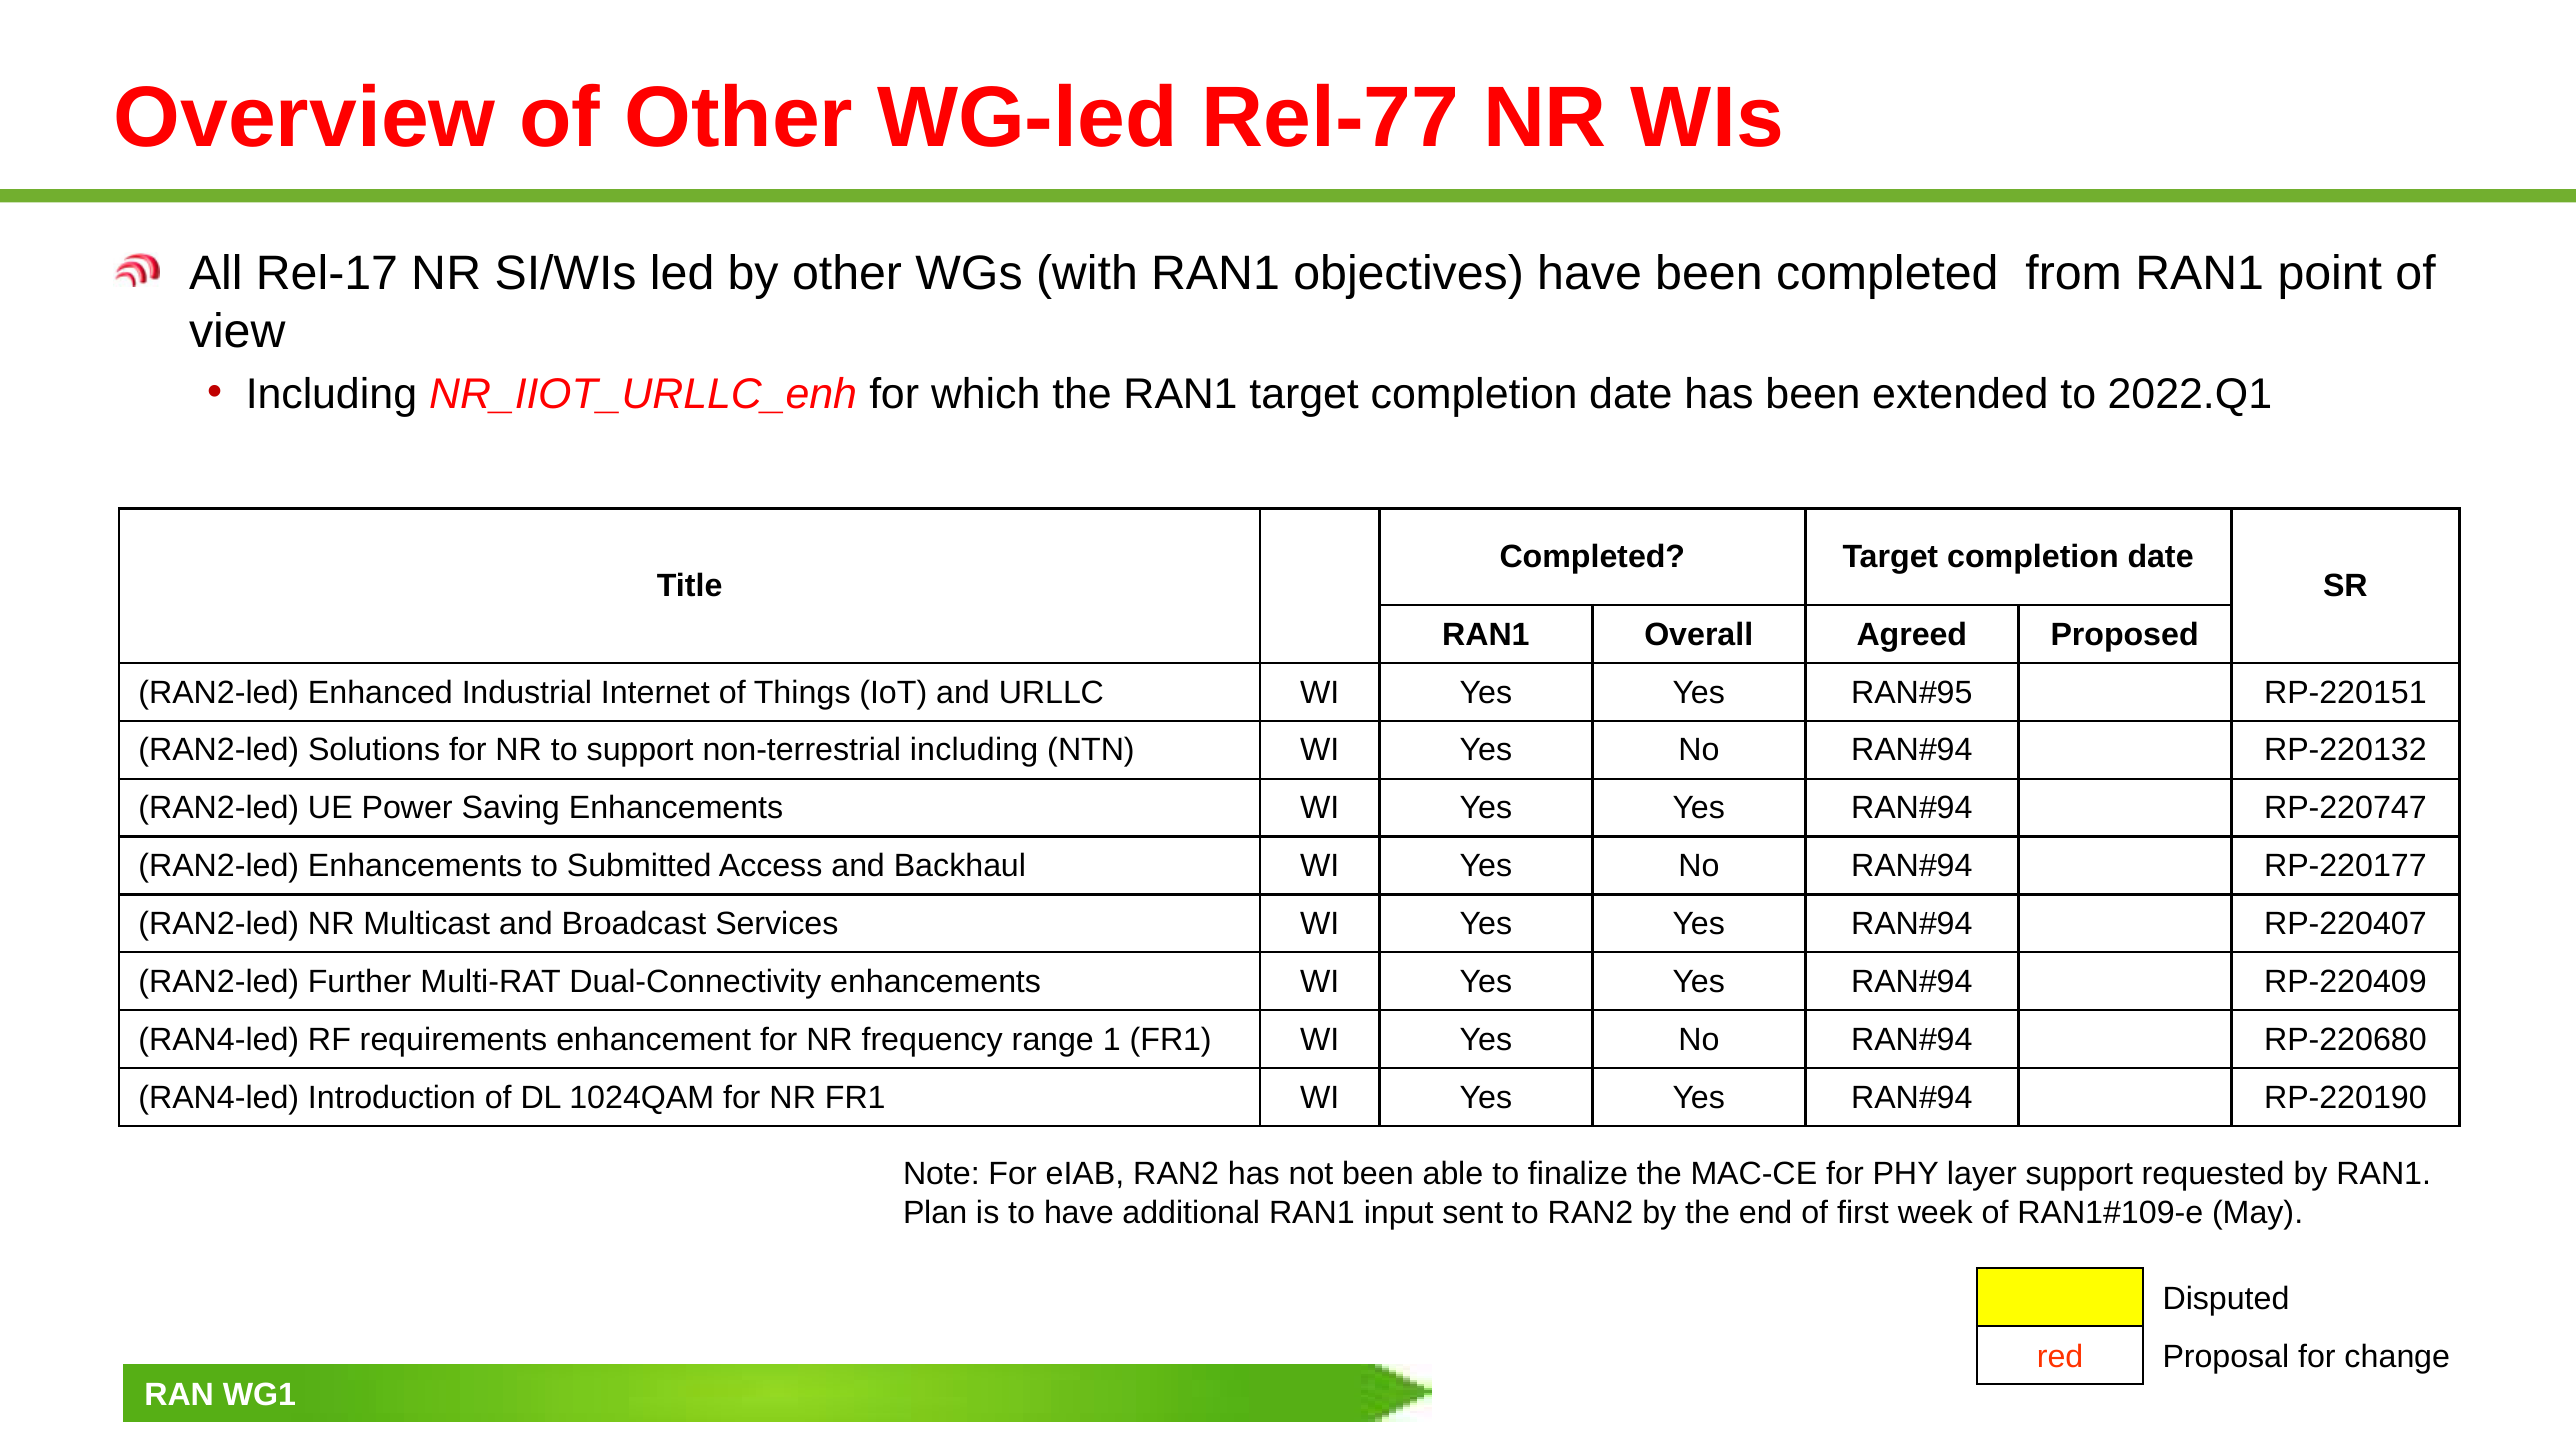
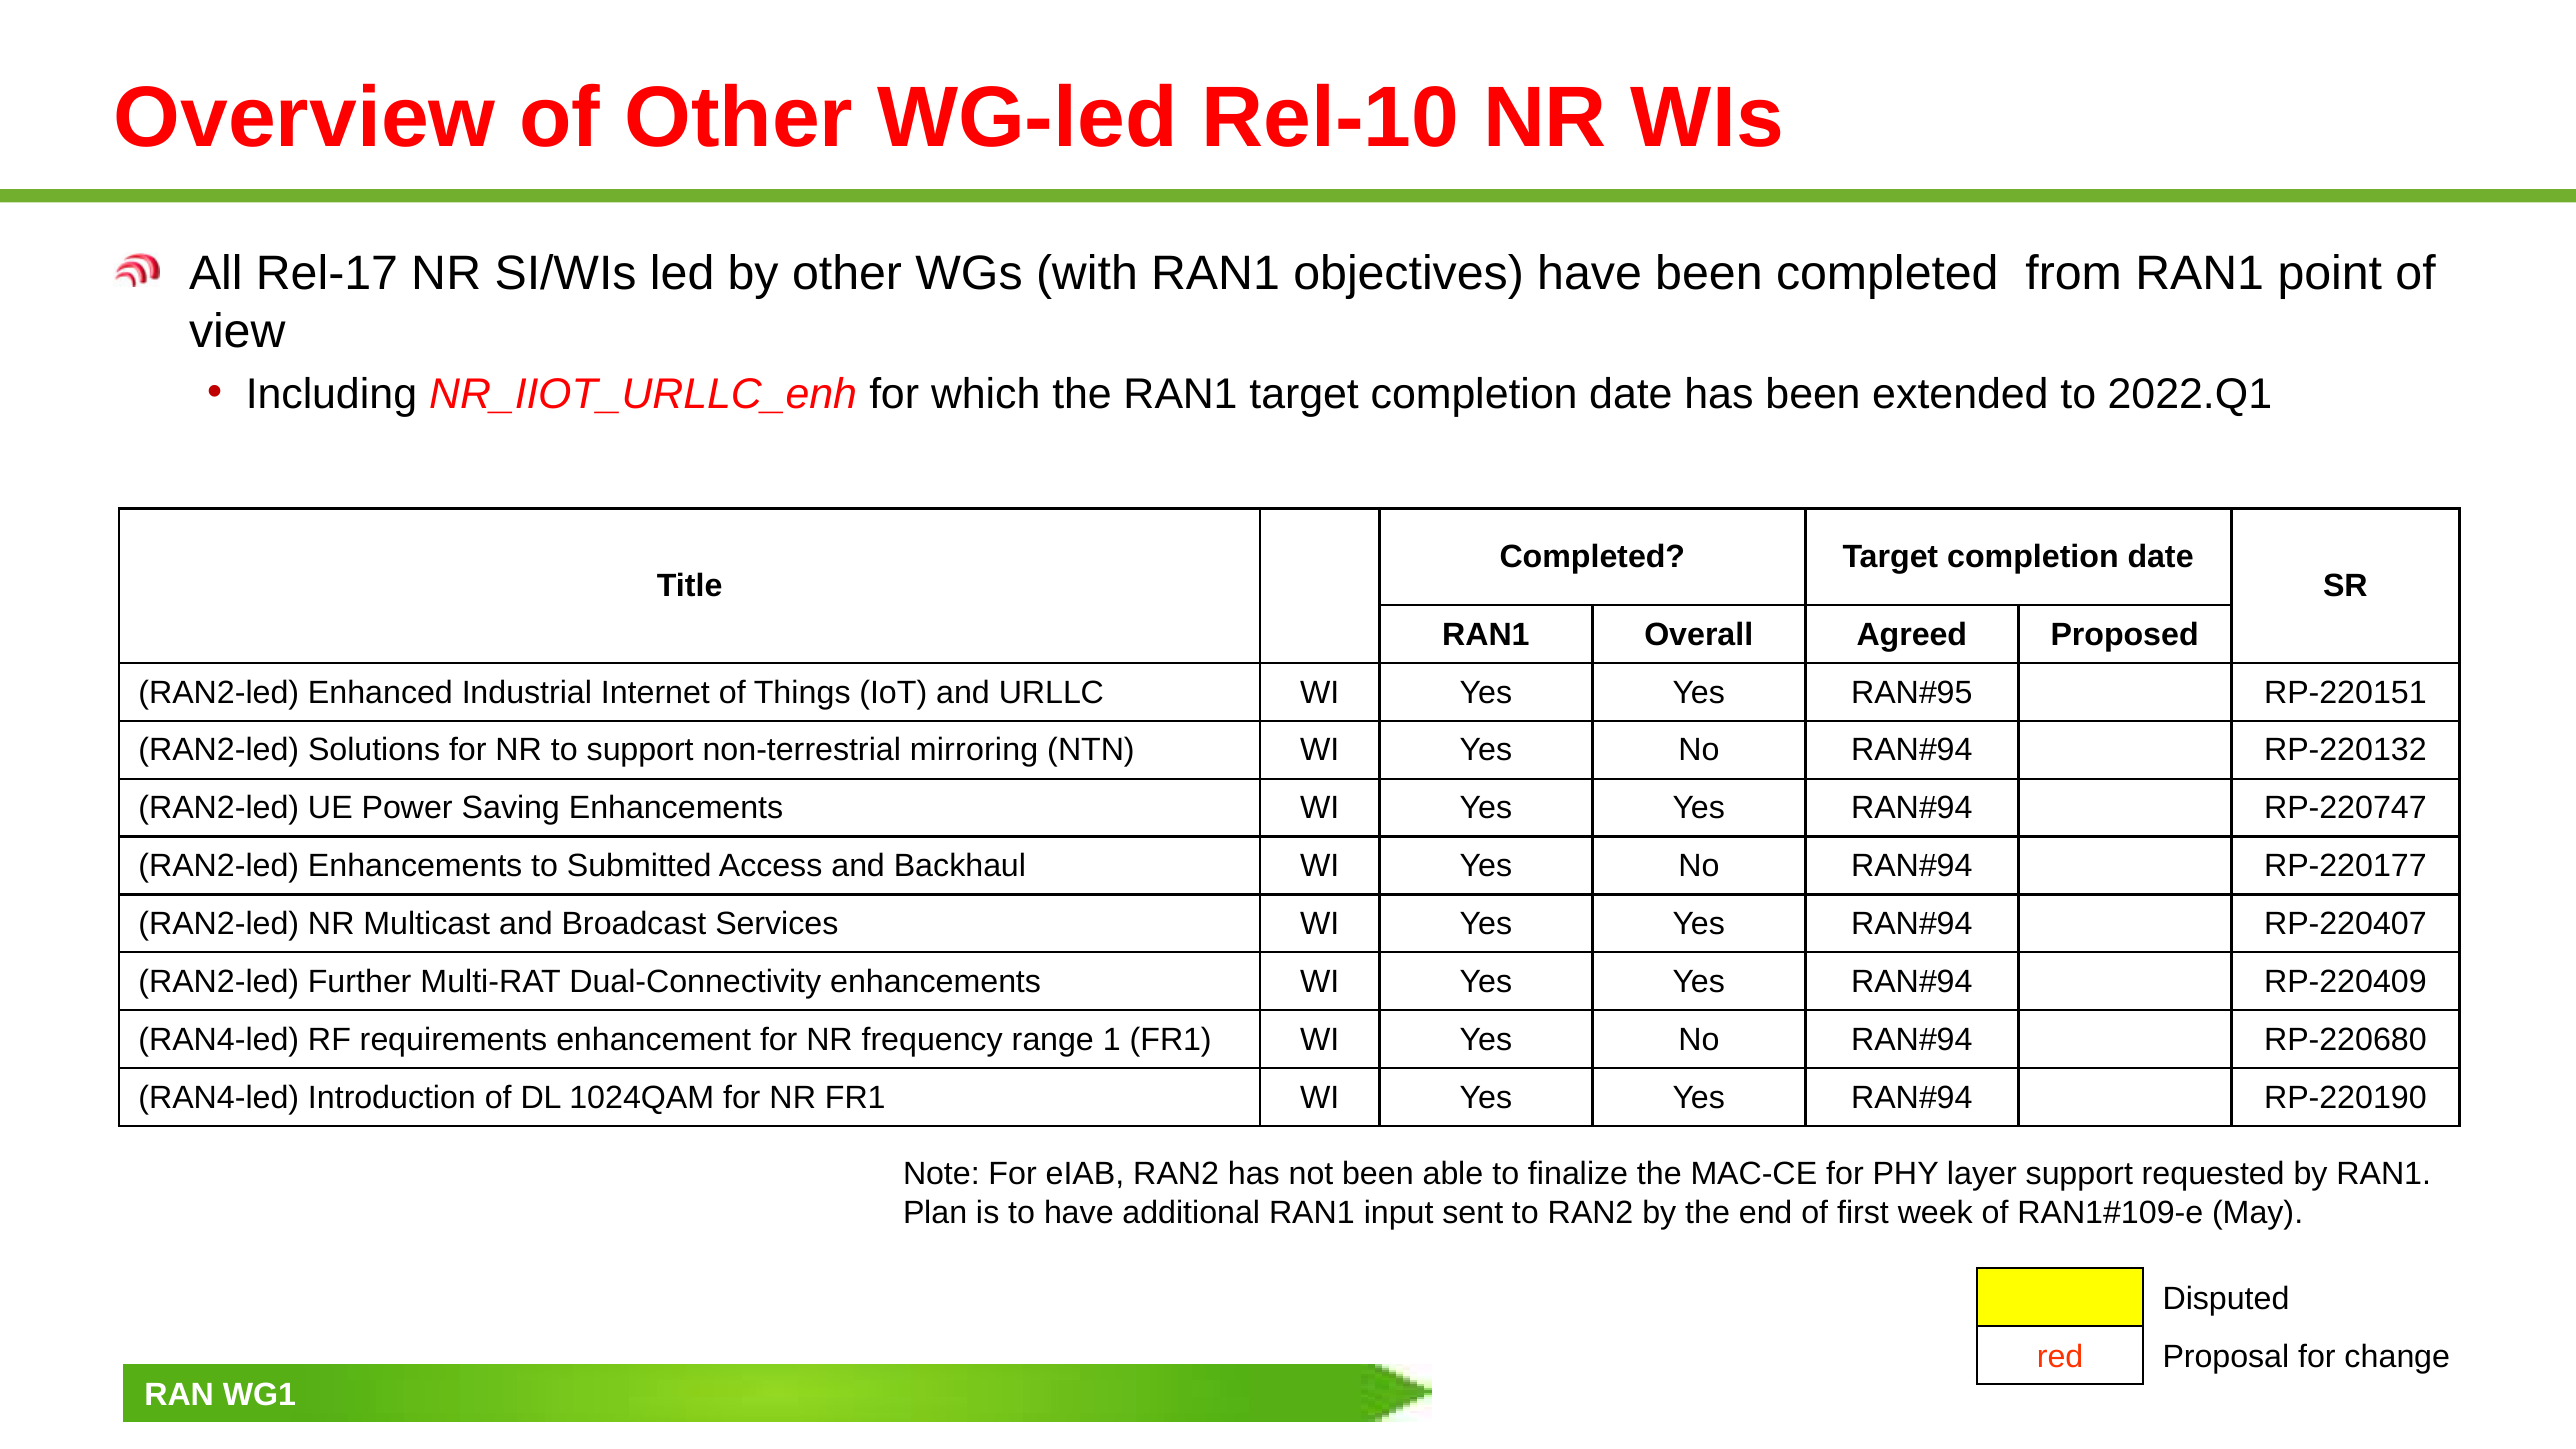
Rel-77: Rel-77 -> Rel-10 (1330, 118)
non-terrestrial including: including -> mirroring (974, 750)
